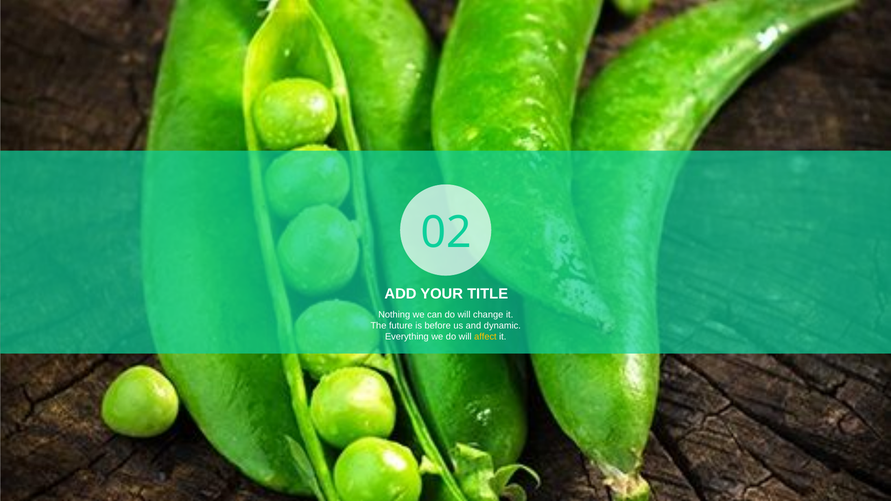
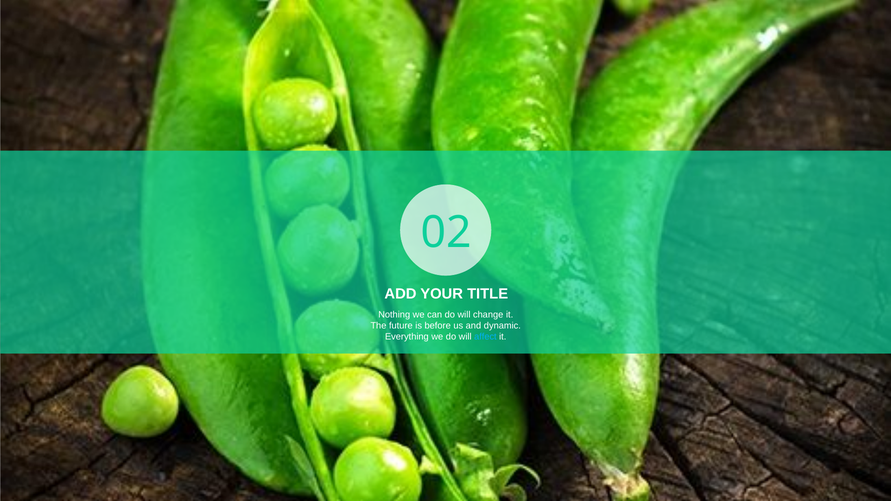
affect colour: yellow -> light blue (485, 337)
